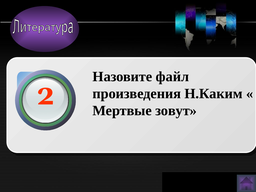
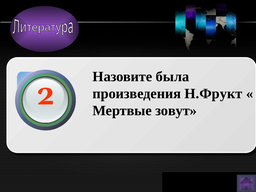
файл: файл -> была (172, 77)
Н.Каким: Н.Каким -> Н.Фрукт (213, 94)
